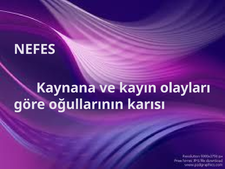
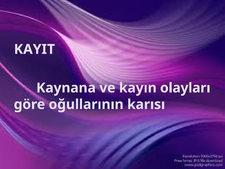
NEFES: NEFES -> KAYIT (34, 49)
